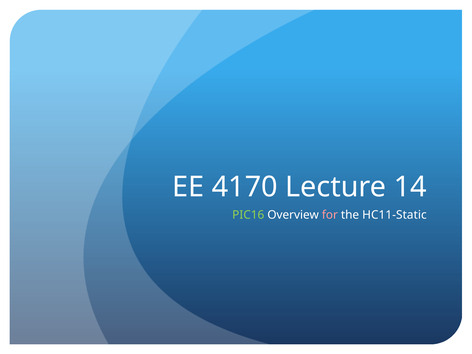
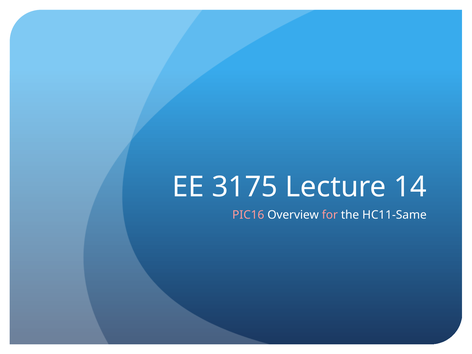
4170: 4170 -> 3175 (245, 187)
PIC16 colour: light green -> pink (248, 215)
HC11-Static: HC11-Static -> HC11-Same (394, 215)
